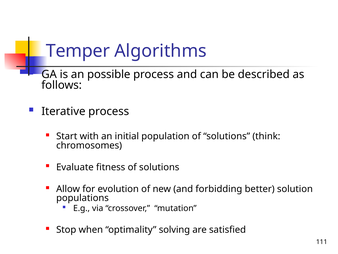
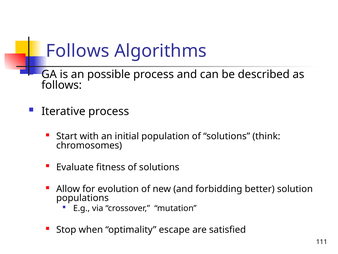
Temper: Temper -> Follows (78, 51)
solving: solving -> escape (174, 229)
